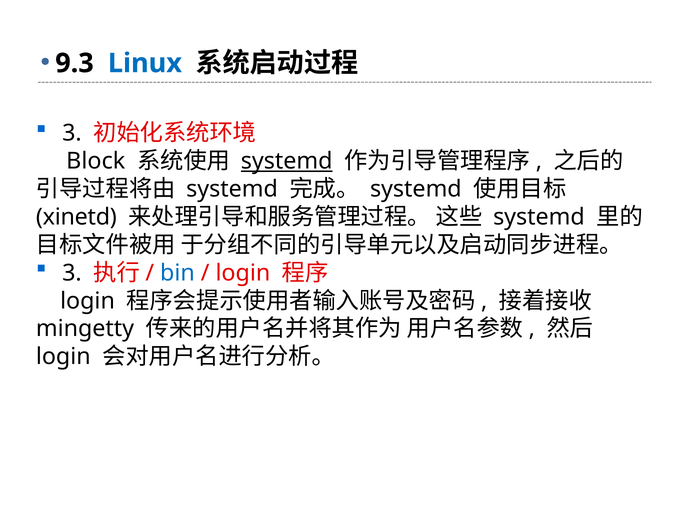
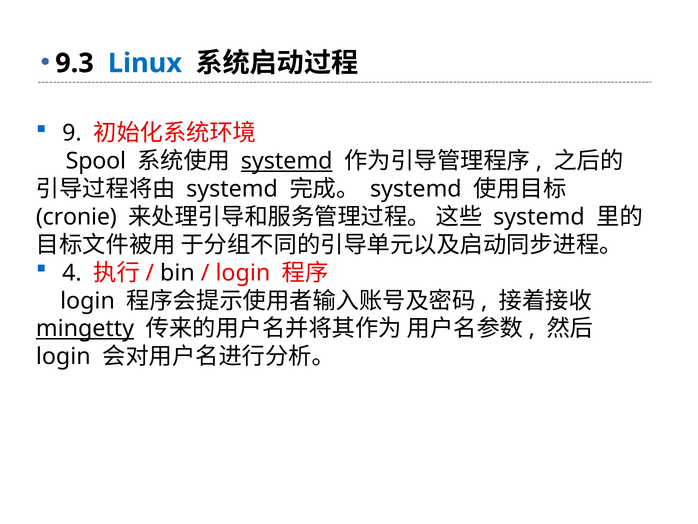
3: 3 -> 9 (72, 133)
Block: Block -> Spool (96, 161)
xinetd: xinetd -> cronie (76, 217)
3: 3 -> 4 (72, 273)
bin colour: blue -> black (177, 273)
mingetty underline: none -> present (85, 328)
